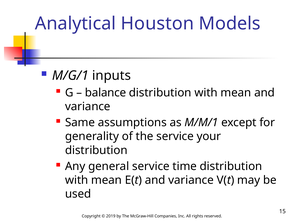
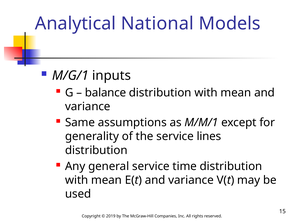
Houston: Houston -> National (157, 23)
your: your -> lines (209, 136)
